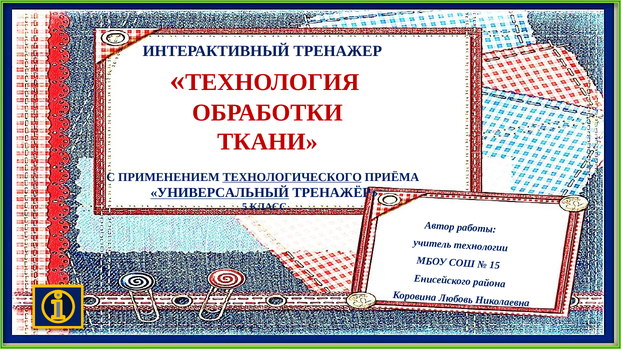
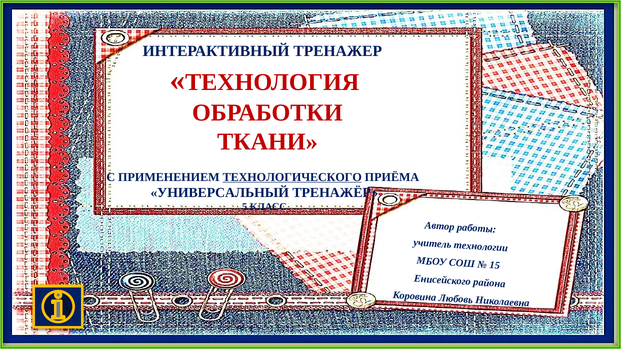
УНИВЕРСАЛЬНЫЙ underline: present -> none (220, 193)
